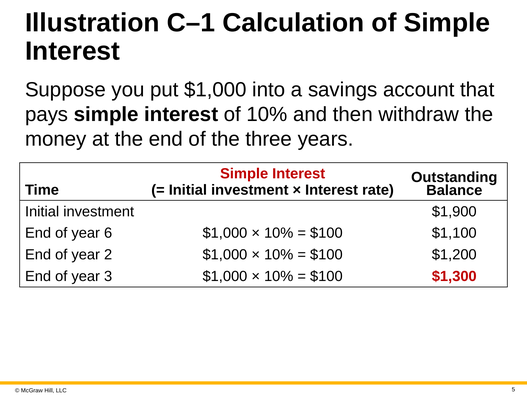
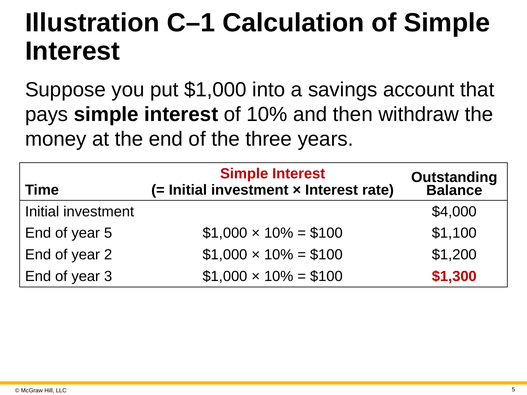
$1,900: $1,900 -> $4,000 (454, 212)
year 6: 6 -> 5 (108, 233)
